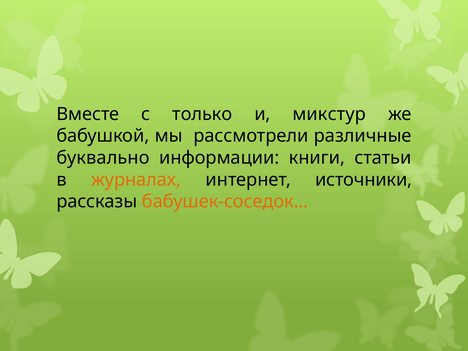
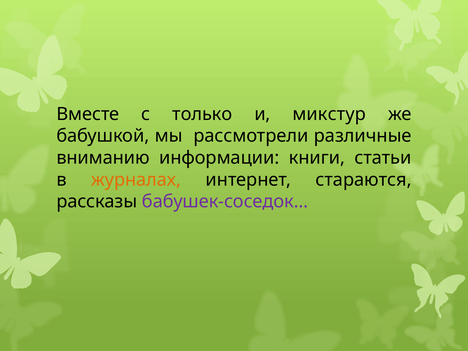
буквально: буквально -> вниманию (103, 158)
источники: источники -> стараются (364, 180)
бабушек-соседок… colour: orange -> purple (225, 202)
